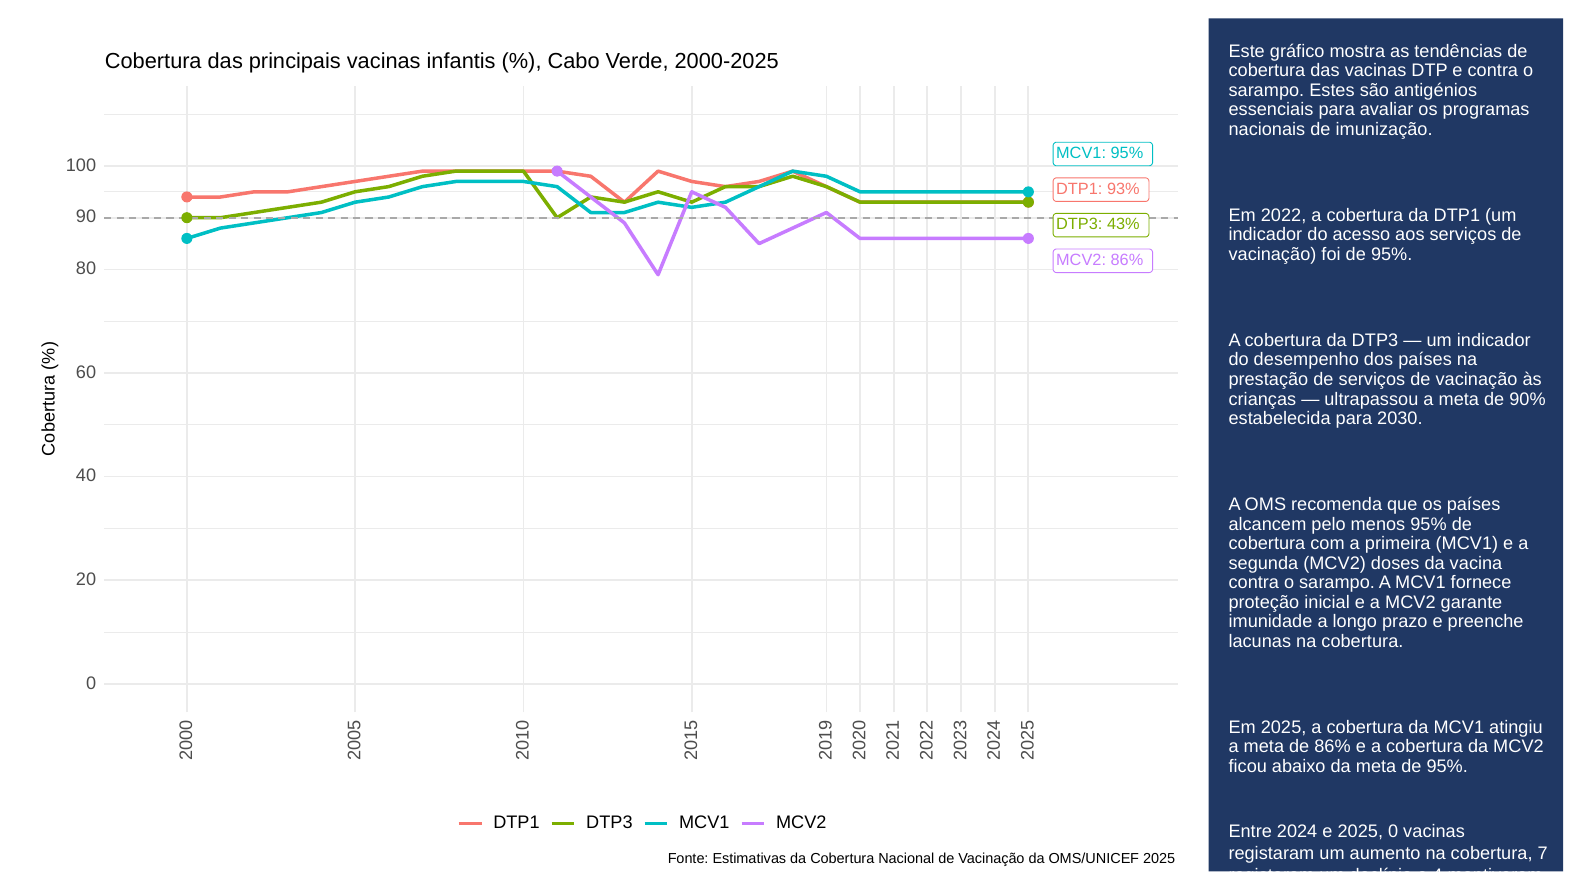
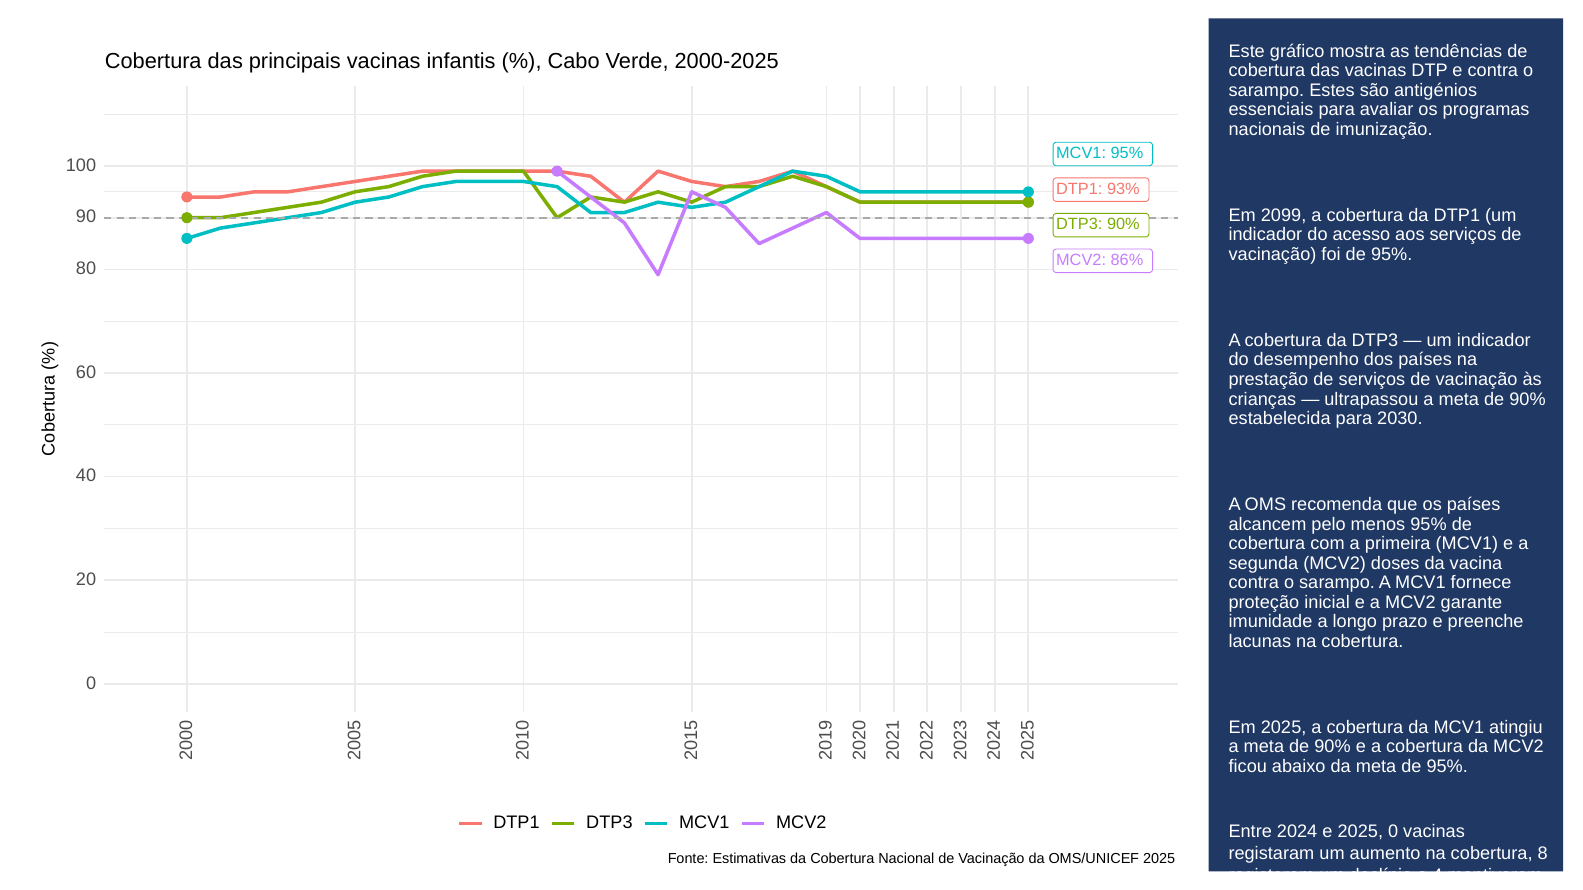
2022: 2022 -> 2099 (1284, 215)
DTP3 43%: 43% -> 90% (1123, 224)
86%: 86% -> 90% (1333, 747)
7: 7 -> 8 (1543, 854)
